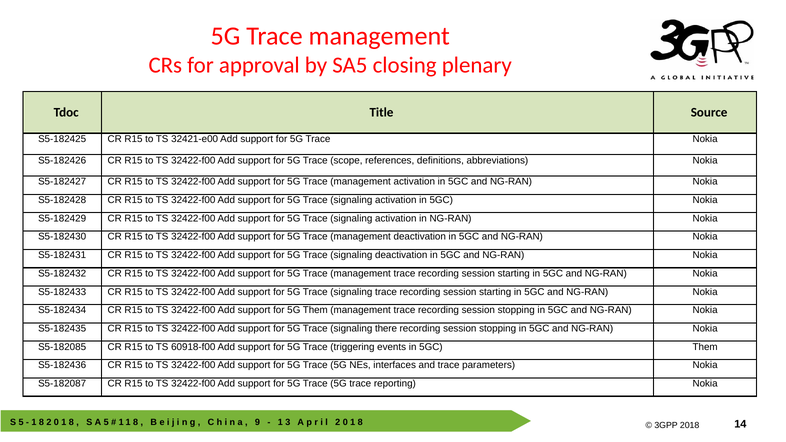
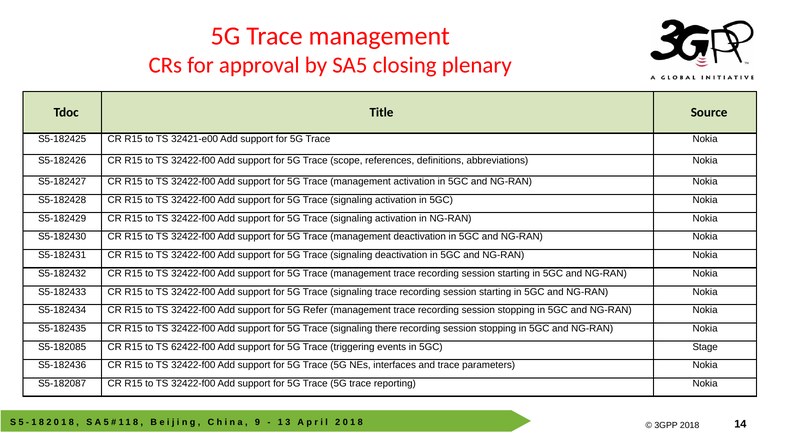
5G Them: Them -> Refer (315, 310)
60918-f00: 60918-f00 -> 62422-f00 (193, 347)
5GC Them: Them -> Stage (705, 347)
